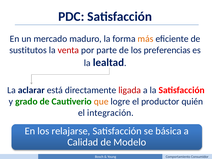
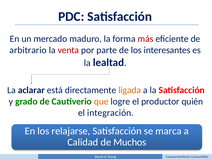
más colour: orange -> red (146, 39)
sustitutos: sustitutos -> arbitrario (28, 50)
preferencias: preferencias -> interesantes (167, 50)
ligada colour: red -> orange (130, 90)
básica: básica -> marca (168, 131)
Modelo: Modelo -> Muchos (130, 142)
